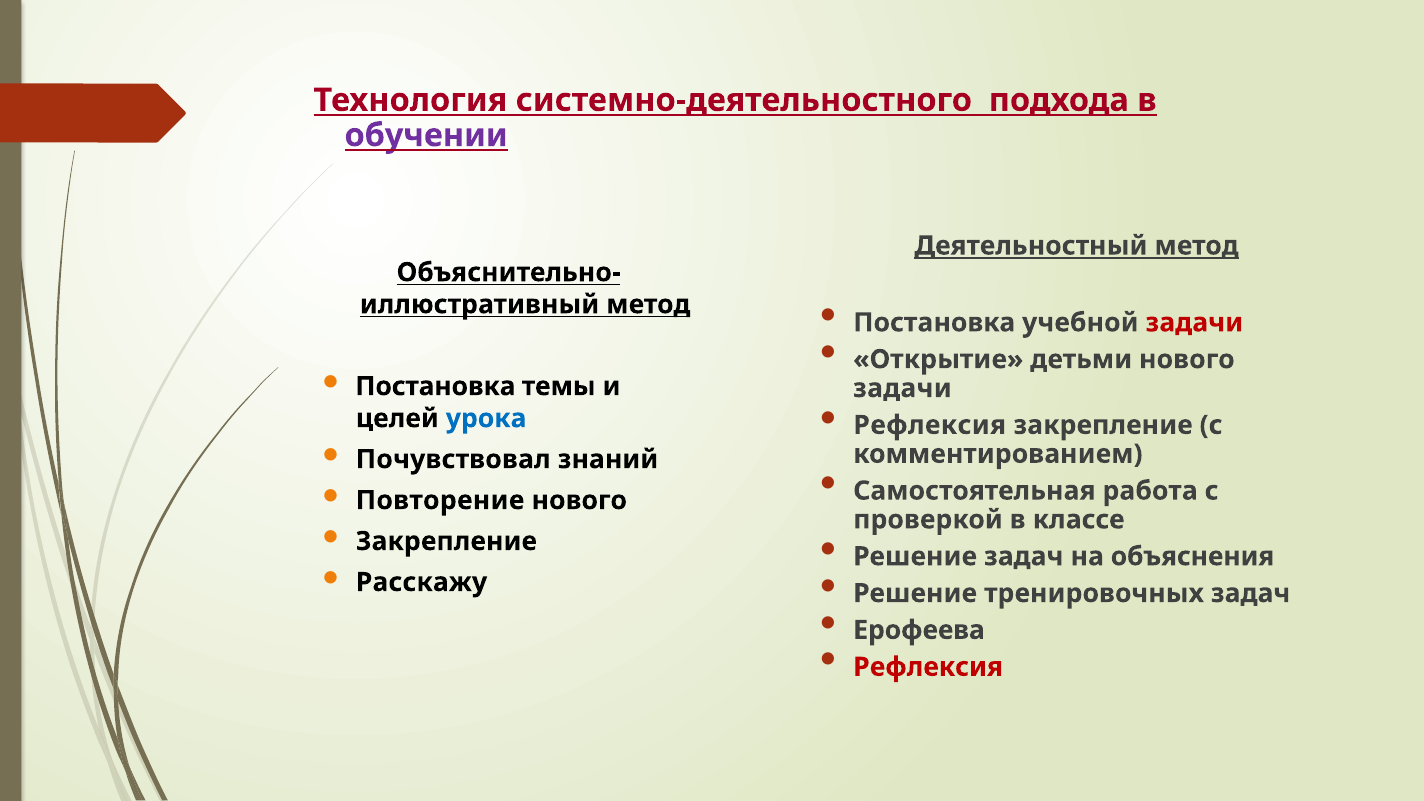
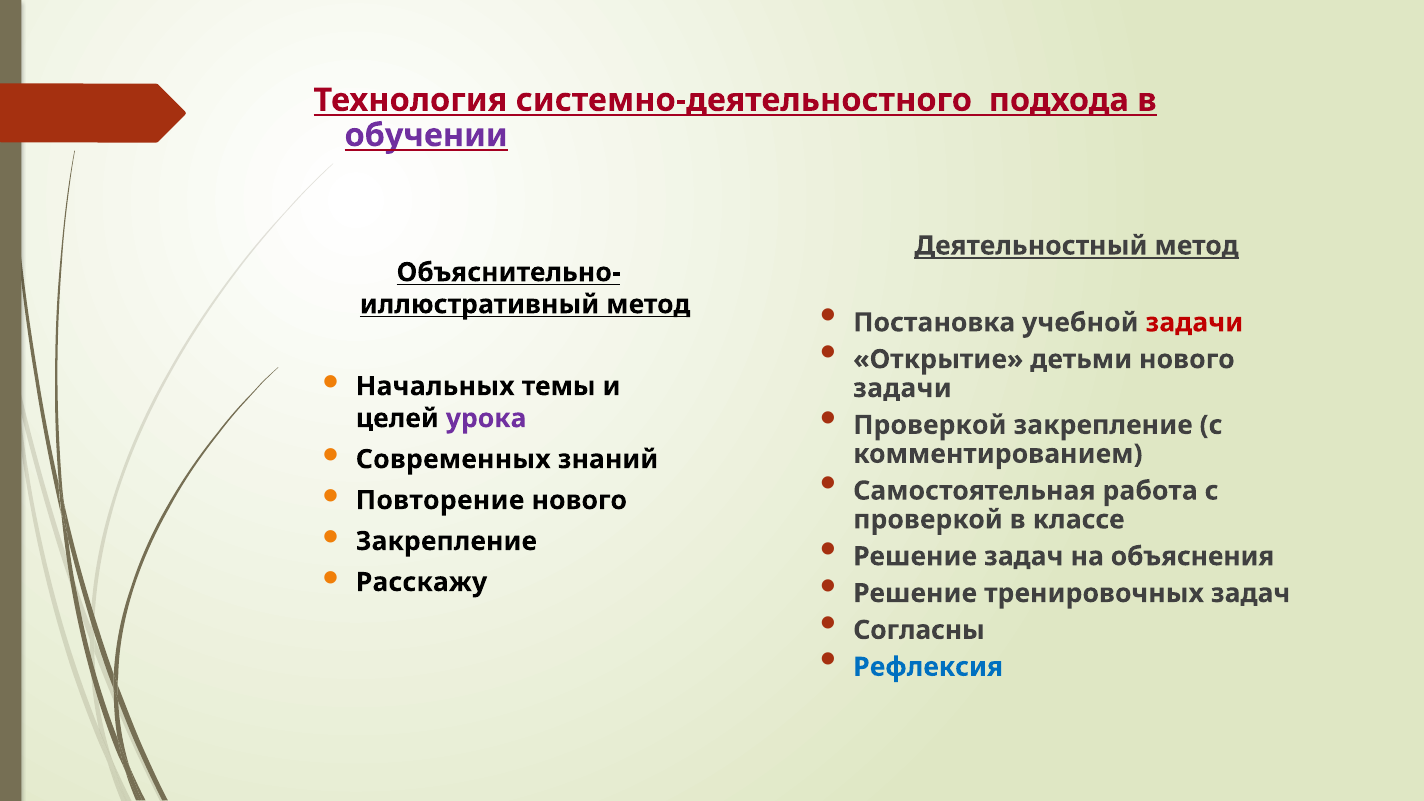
Постановка: Постановка -> Начальных (435, 386)
Рефлексия: Рефлексия -> Проверкой (930, 425)
урока colour: blue -> purple (486, 418)
Почувствовал: Почувствовал -> Современных (453, 459)
Ерофеева: Ерофеева -> Согласны (919, 630)
Рефлексия colour: red -> blue (928, 667)
